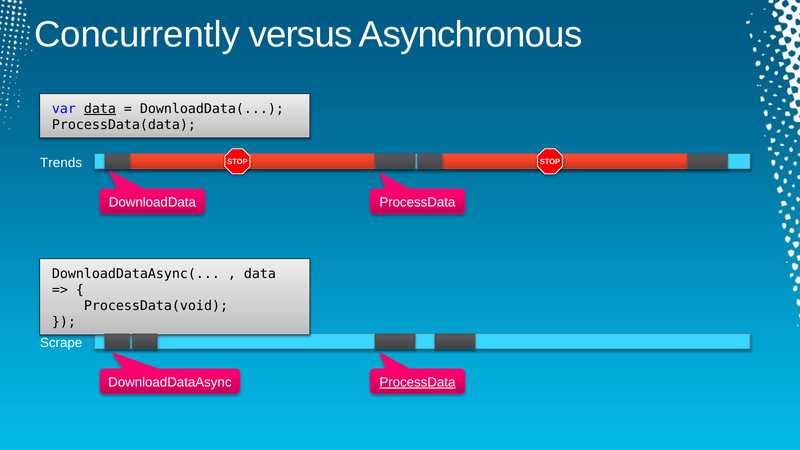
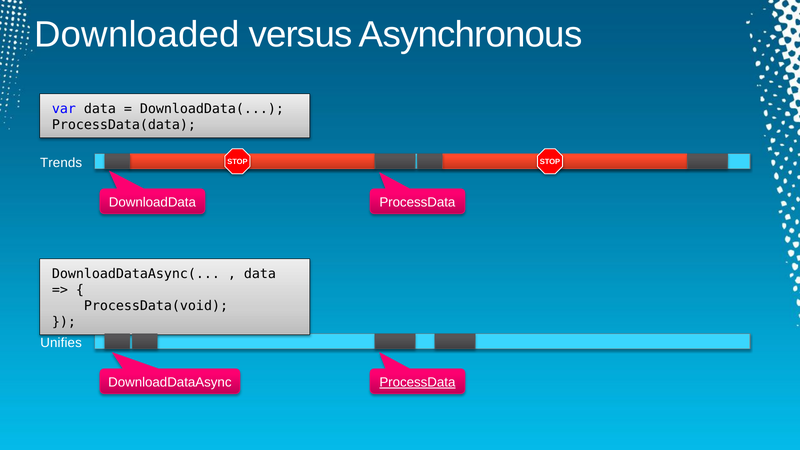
Concurrently: Concurrently -> Downloaded (137, 35)
data underline: present -> none (100, 109)
Scrape: Scrape -> Unifies (61, 343)
